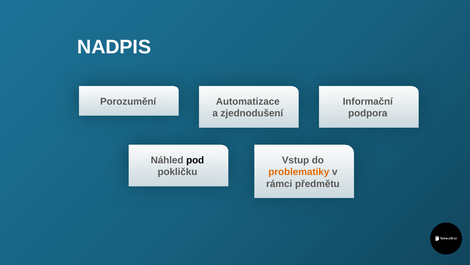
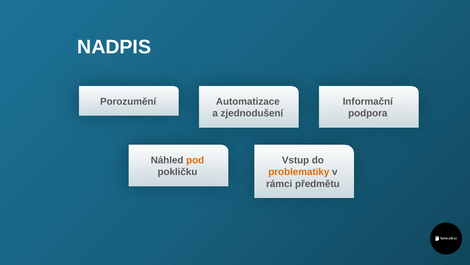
pod colour: black -> orange (195, 160)
